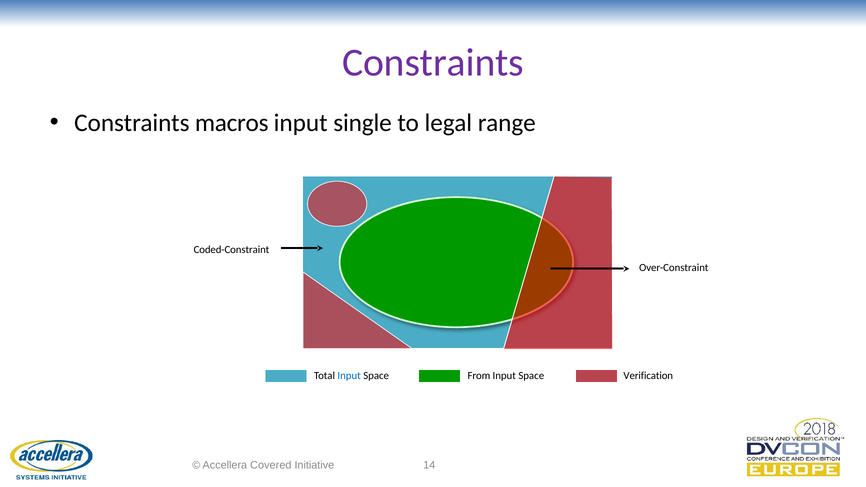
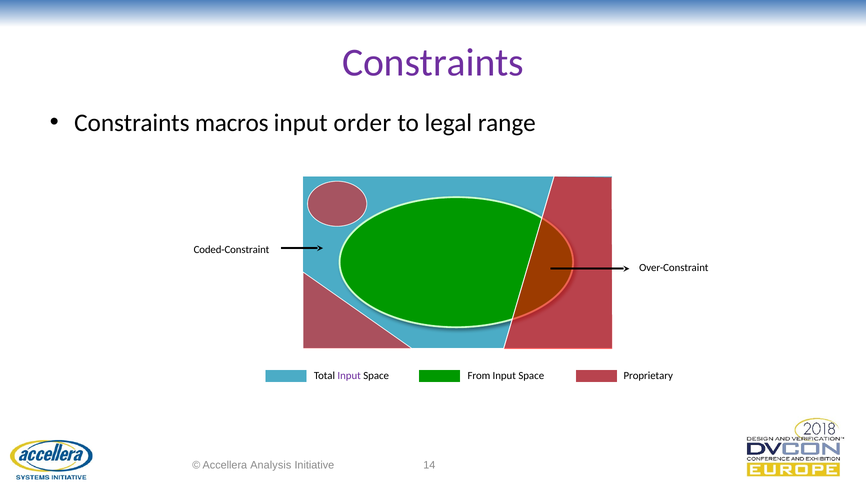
single: single -> order (362, 123)
Input colour: blue -> purple (349, 376)
Verification: Verification -> Proprietary (648, 376)
Covered: Covered -> Analysis (271, 465)
